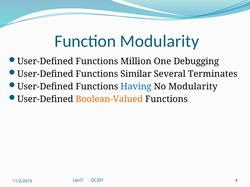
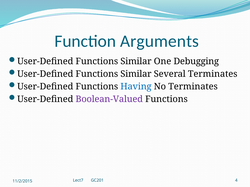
Function Modularity: Modularity -> Arguments (160, 41)
Million: Million -> Similar (136, 61)
No Modularity: Modularity -> Terminates (193, 87)
Boolean-Valued colour: orange -> purple (109, 99)
